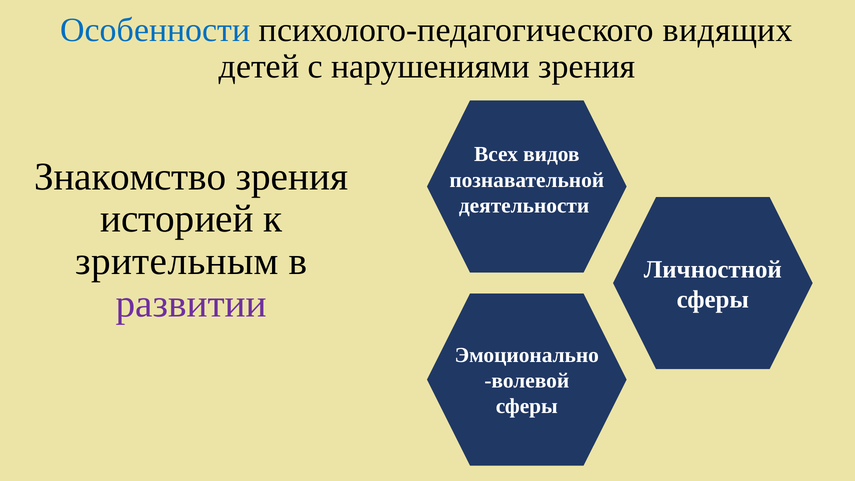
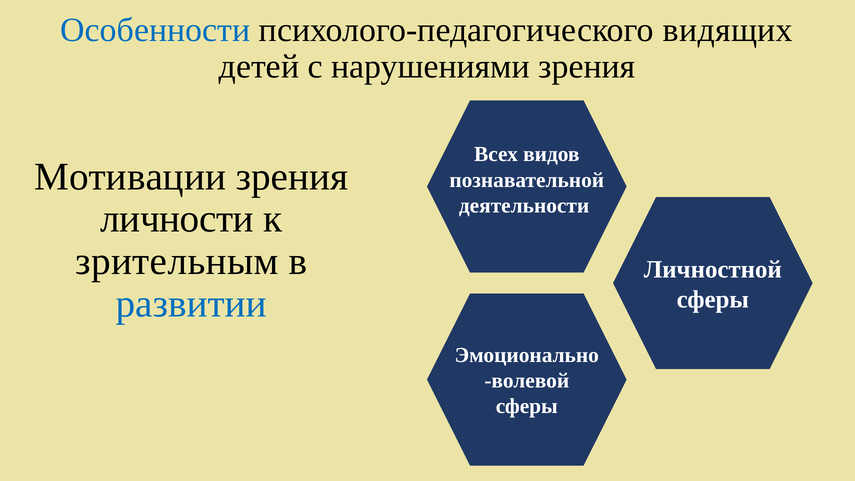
Знакомство: Знакомство -> Мотивации (130, 177)
историей: историей -> личности (177, 219)
развитии colour: purple -> blue (191, 304)
